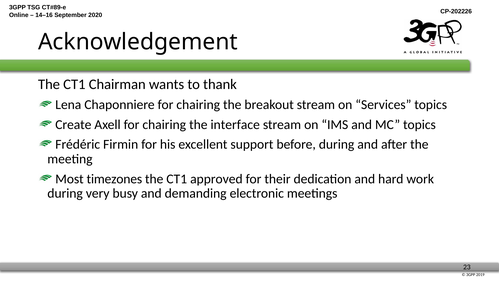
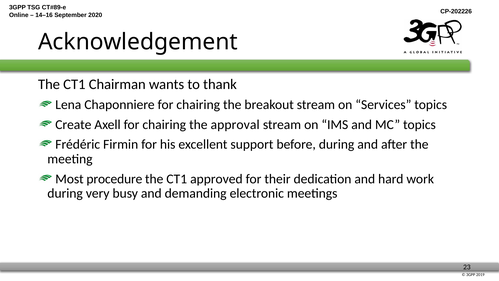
interface: interface -> approval (235, 125)
timezones: timezones -> procedure (114, 179)
